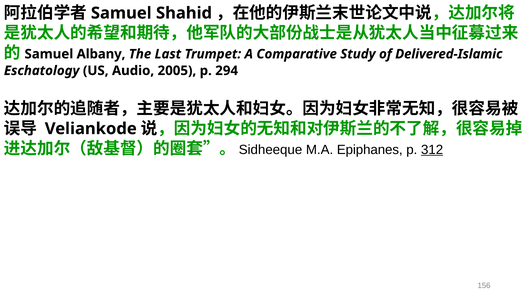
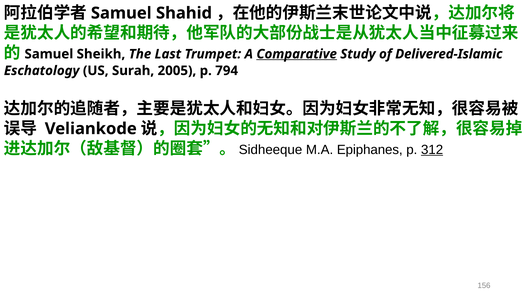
Albany: Albany -> Sheikh (101, 54)
Comparative underline: none -> present (297, 54)
Audio: Audio -> Surah (133, 71)
294: 294 -> 794 (227, 71)
